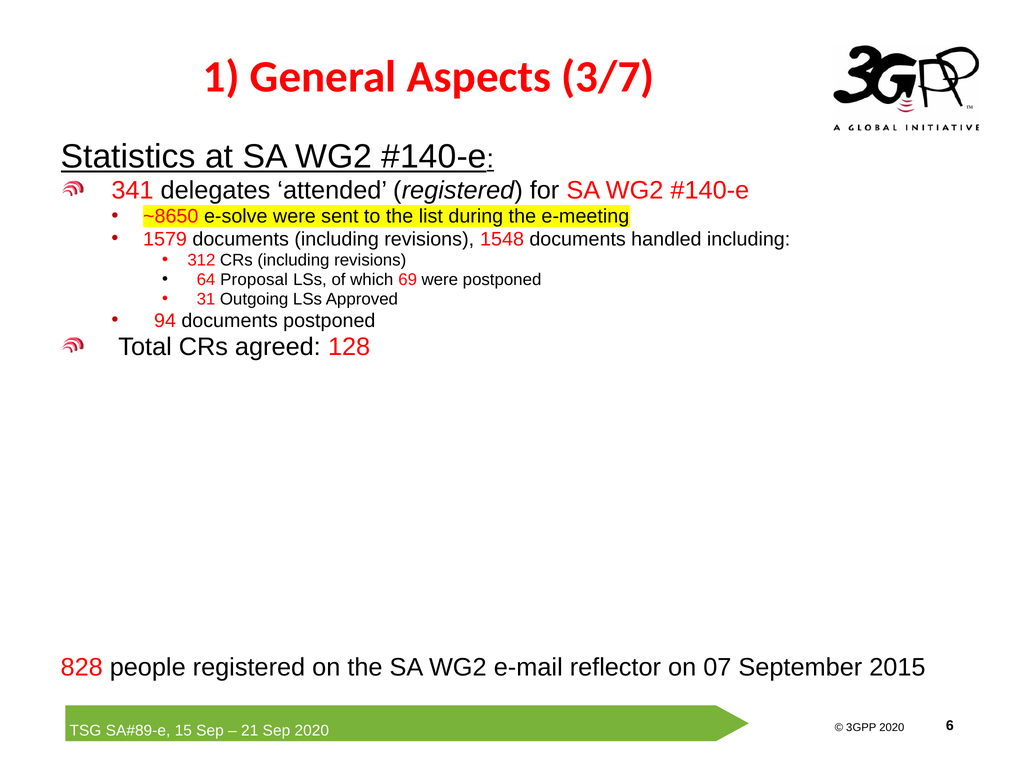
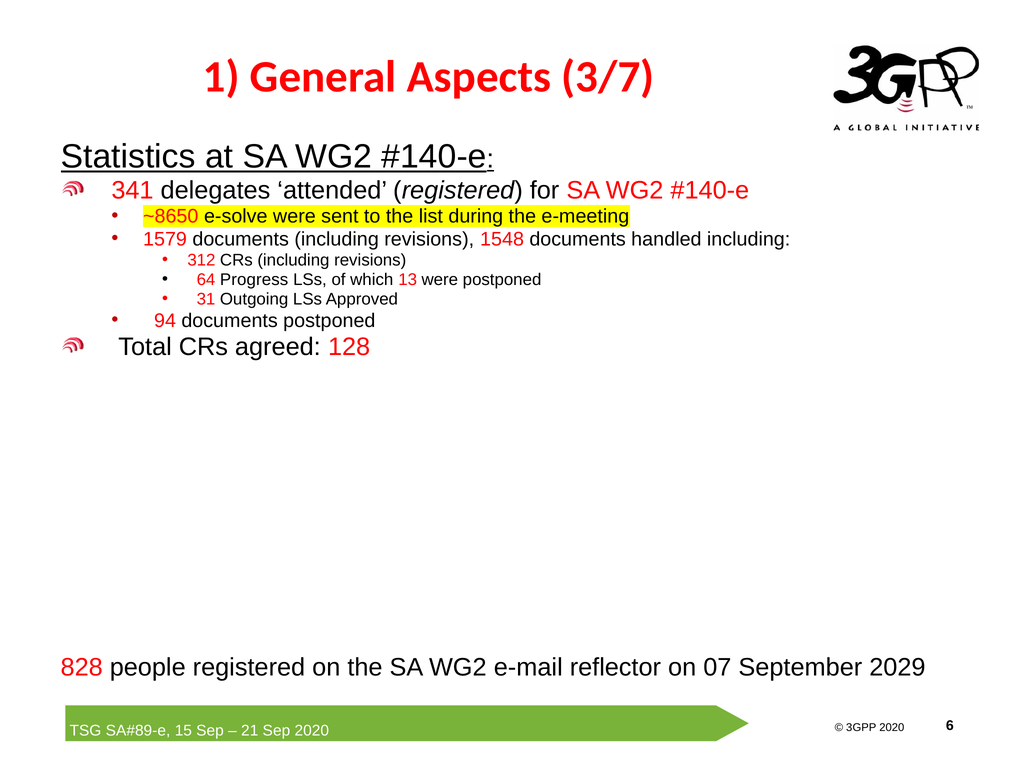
Proposal: Proposal -> Progress (254, 280)
69: 69 -> 13 (408, 280)
2015: 2015 -> 2029 (897, 668)
